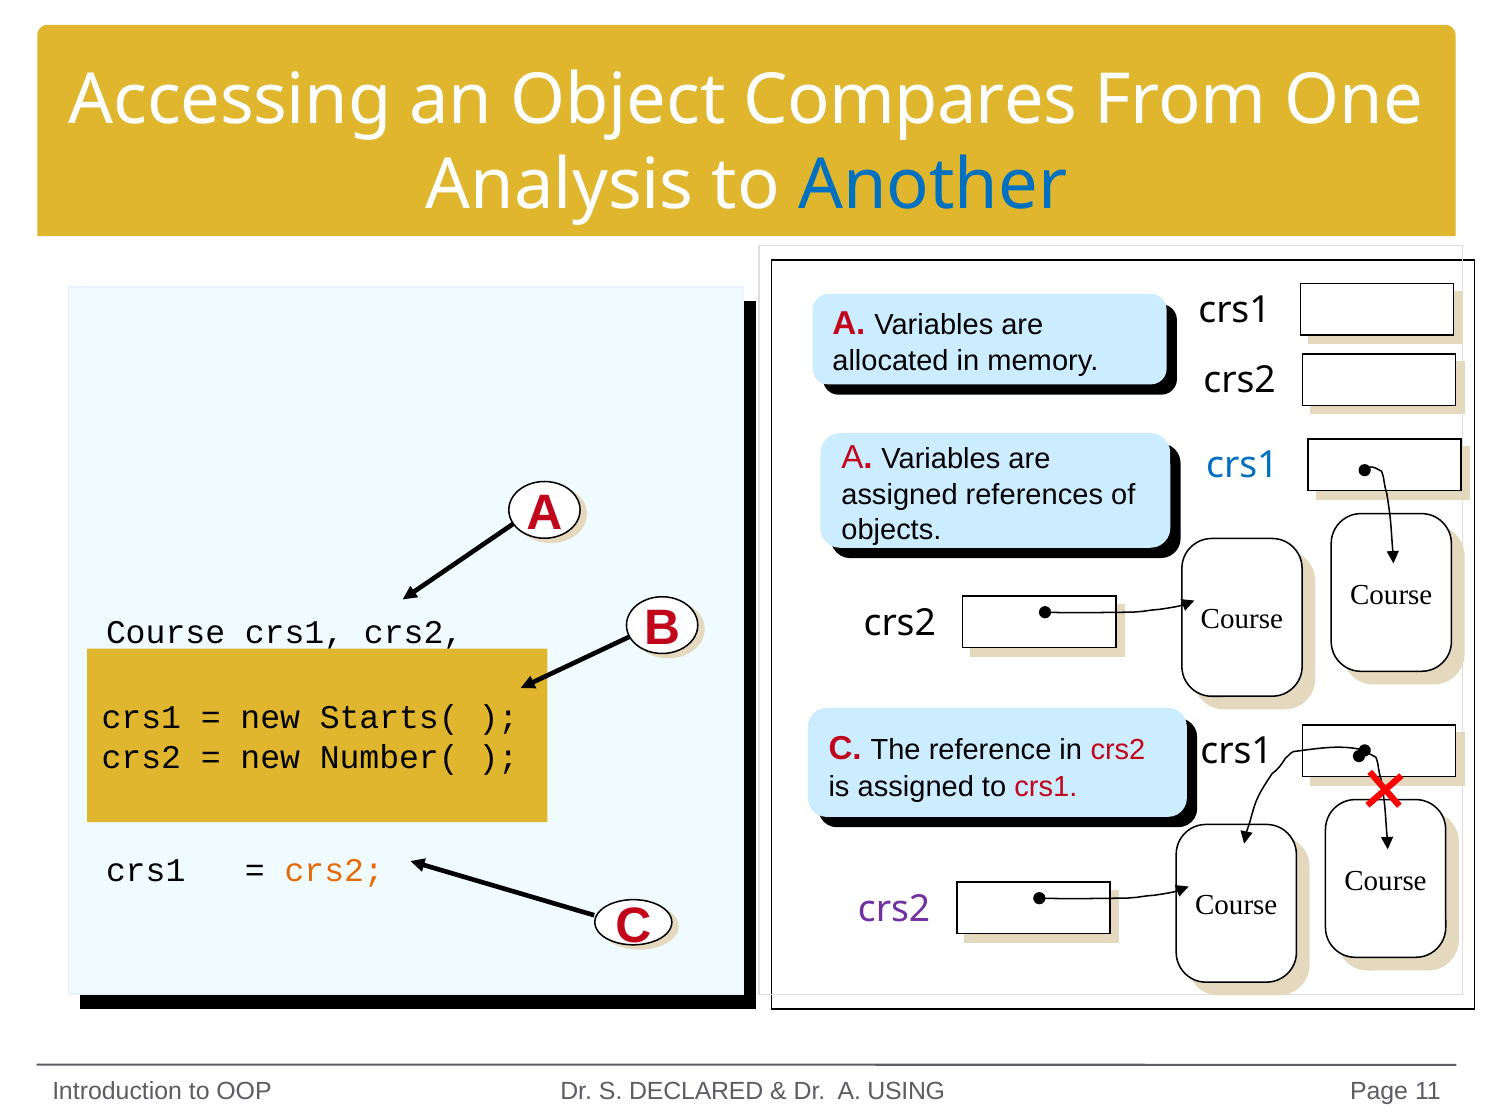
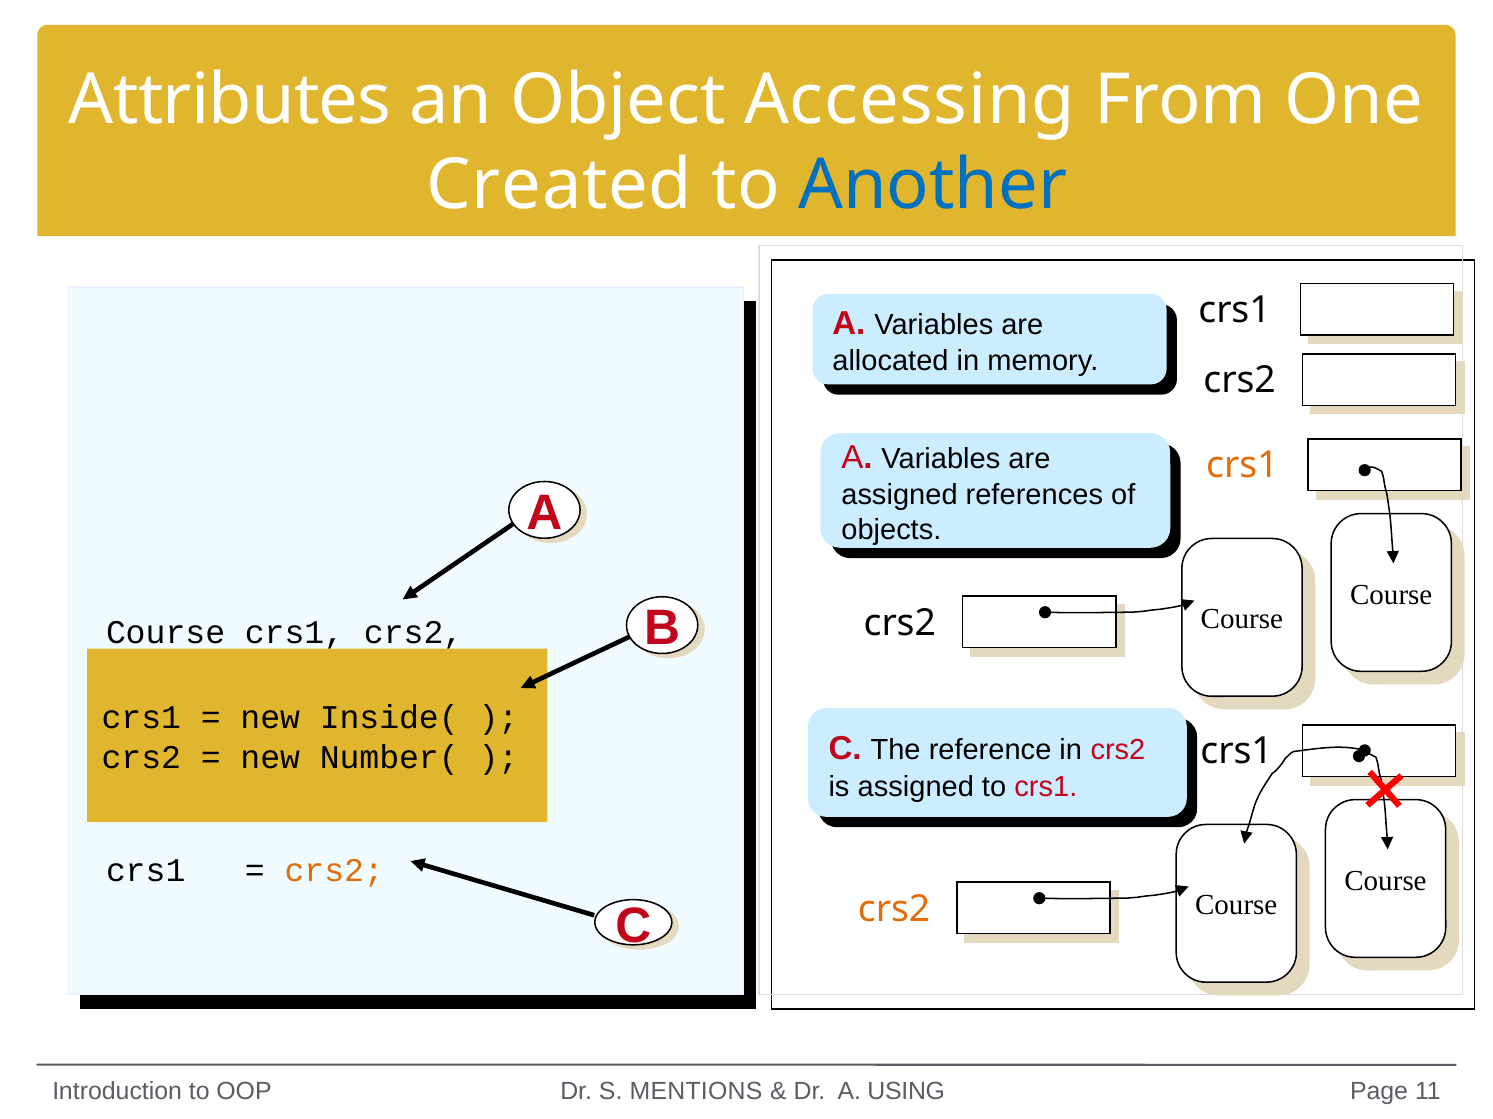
Accessing: Accessing -> Attributes (230, 101)
Compares: Compares -> Accessing (910, 101)
Analysis: Analysis -> Created (559, 185)
crs1 colour: blue -> orange (1242, 466)
Starts(: Starts( -> Inside( (389, 718)
crs2 colour: purple -> orange (894, 909)
DECLARED: DECLARED -> MENTIONS (696, 1093)
